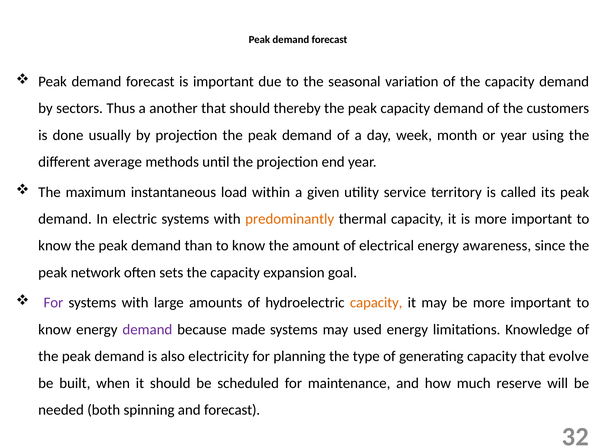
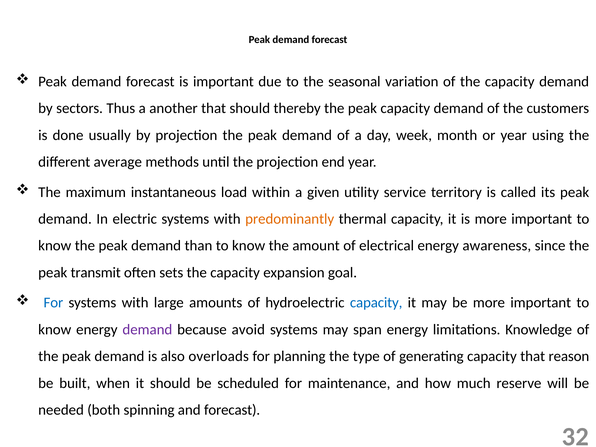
network: network -> transmit (96, 273)
For colour: purple -> blue (53, 303)
capacity colour: orange -> blue (376, 303)
made: made -> avoid (248, 330)
used: used -> span (367, 330)
electricity: electricity -> overloads (219, 356)
evolve: evolve -> reason (569, 356)
